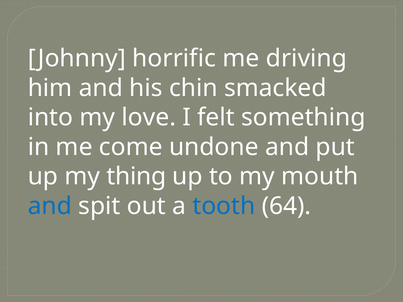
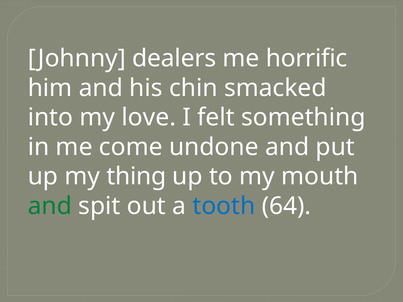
horrific: horrific -> dealers (174, 59)
driving: driving -> horrific (307, 59)
and colour: blue -> green (50, 206)
